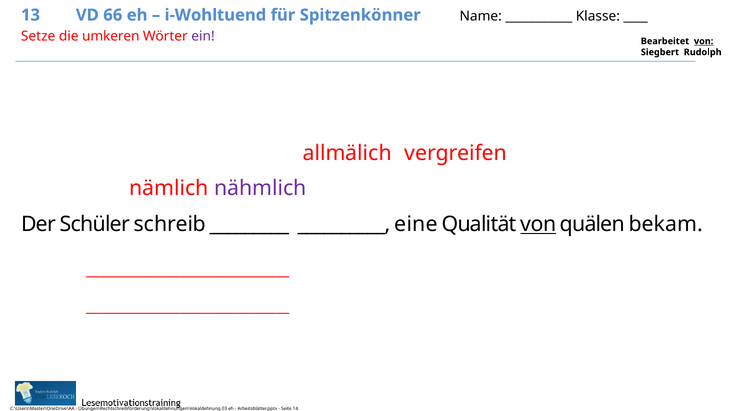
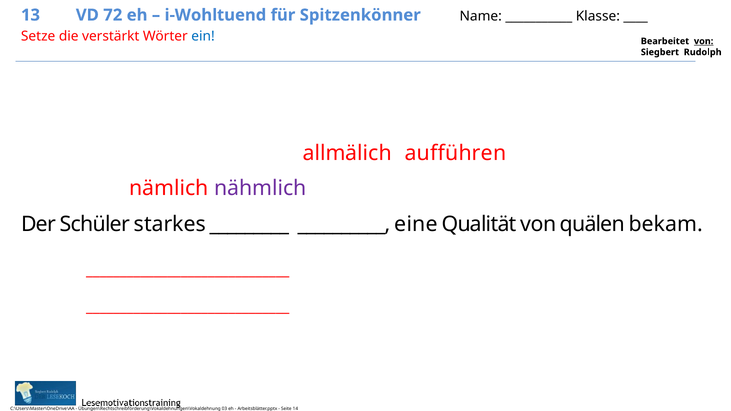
66: 66 -> 72 (113, 15)
umkeren: umkeren -> verstärkt (111, 36)
ein colour: purple -> blue (203, 36)
vergreifen: vergreifen -> aufführen (455, 153)
schreib: schreib -> starkes (170, 224)
von underline: present -> none (538, 224)
